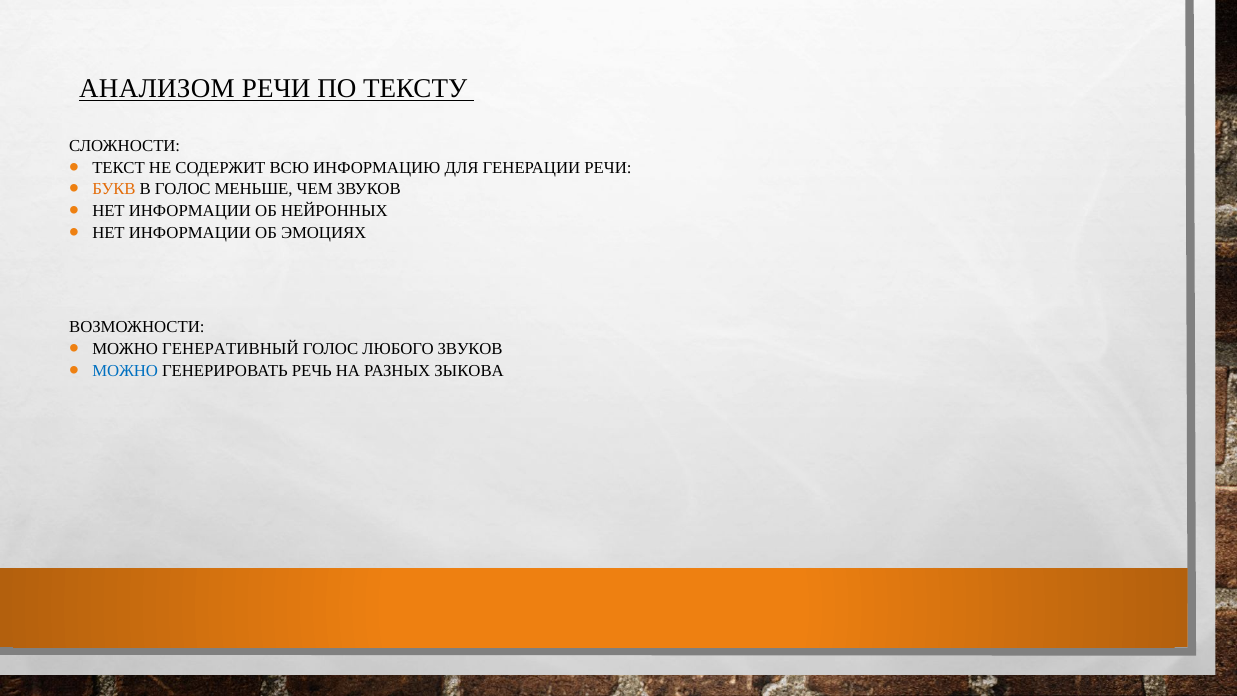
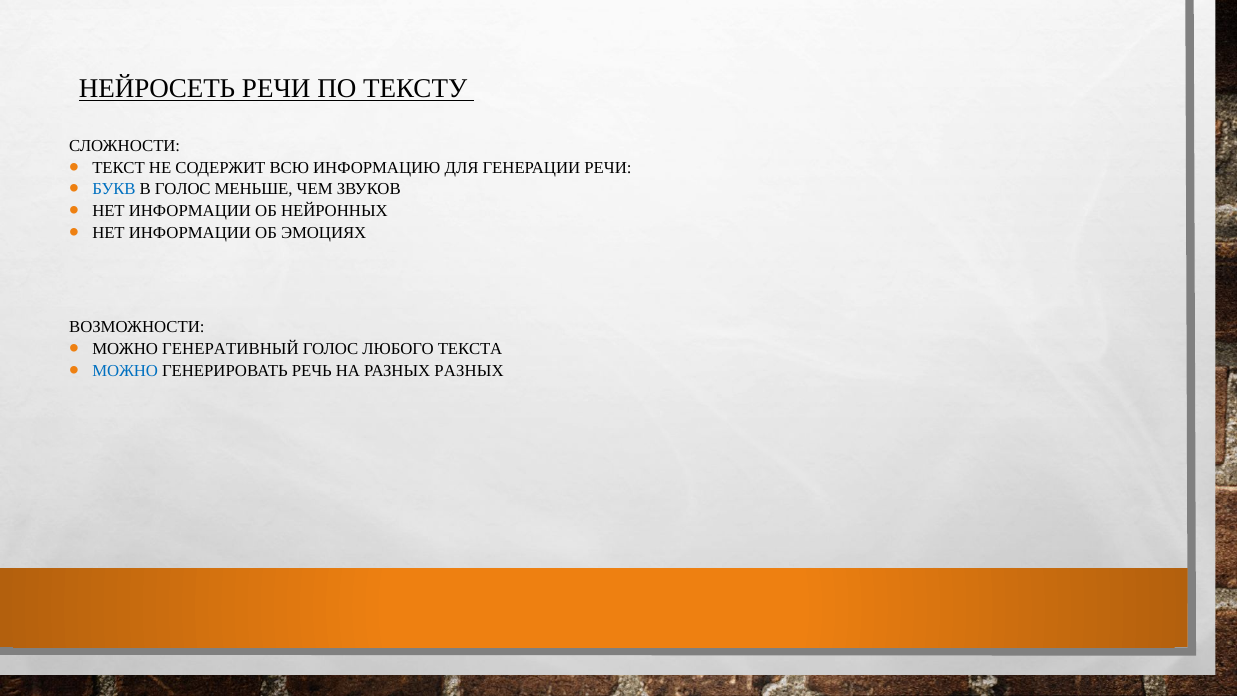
АНАЛИЗОМ: АНАЛИЗОМ -> НЕЙРОСЕТЬ (157, 89)
БУКВ colour: orange -> blue (114, 189)
ЛЮБОГО ЗВУКОВ: ЗВУКОВ -> ТЕКСТА (470, 349)
РАЗНЫХ ЗЫКОВА: ЗЫКОВА -> РАЗНЫХ (469, 370)
